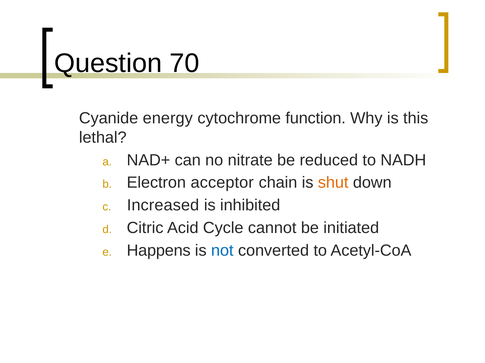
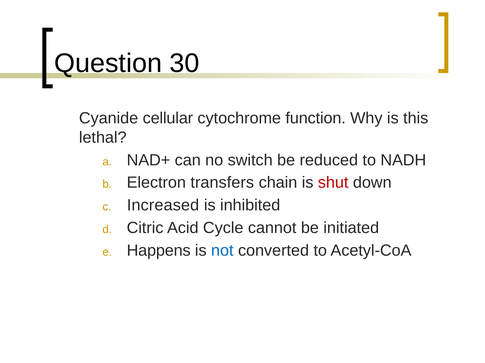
70: 70 -> 30 (184, 63)
energy: energy -> cellular (168, 118)
nitrate: nitrate -> switch (250, 160)
acceptor: acceptor -> transfers (222, 183)
shut colour: orange -> red (333, 183)
